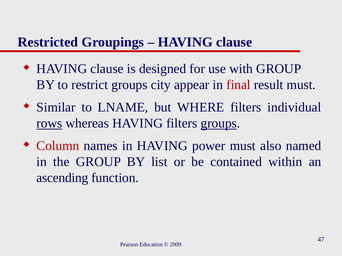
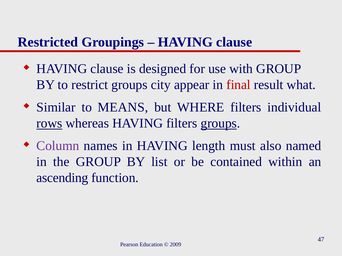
result must: must -> what (301, 85)
LNAME: LNAME -> MEANS (123, 107)
Column colour: red -> purple (58, 146)
power: power -> length (209, 146)
